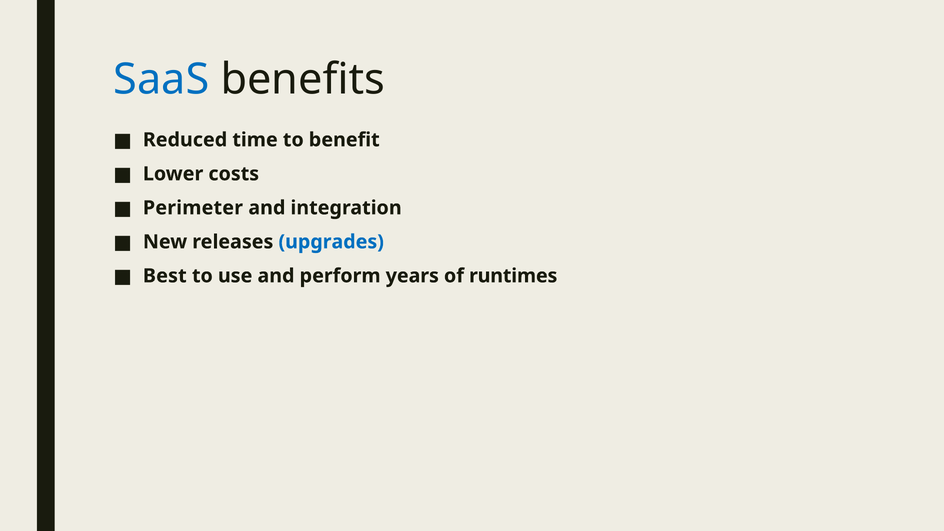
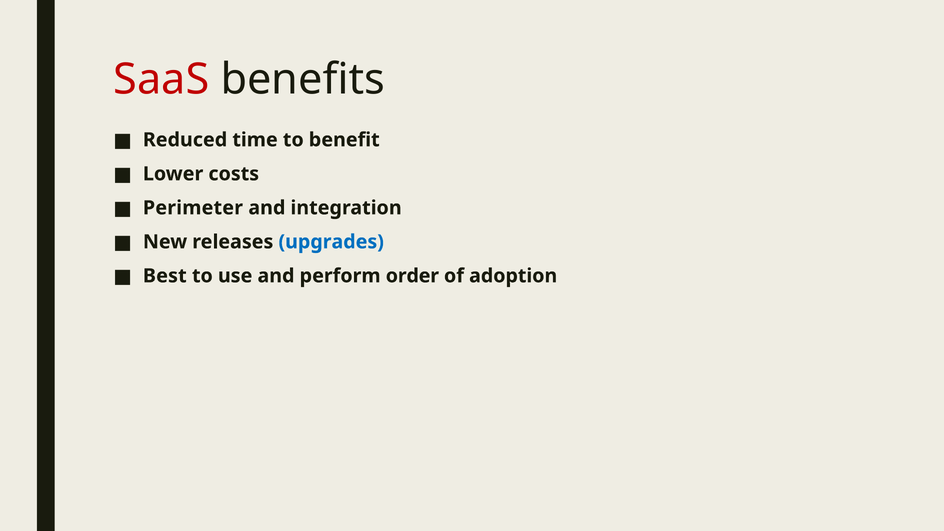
SaaS colour: blue -> red (161, 79)
years: years -> order (412, 276)
runtimes: runtimes -> adoption (513, 276)
